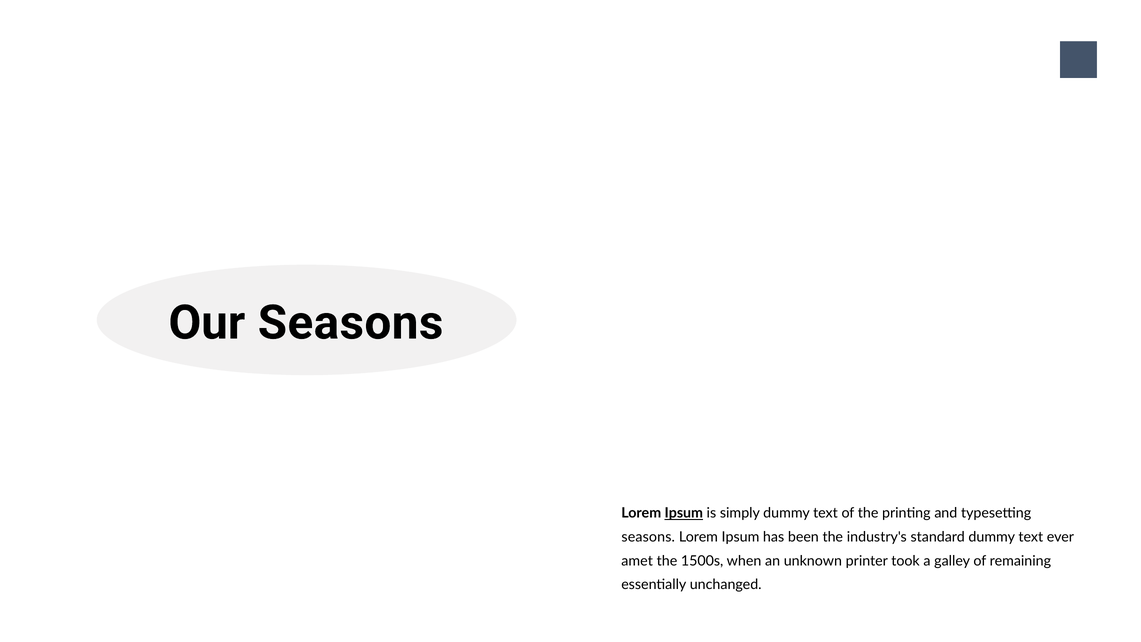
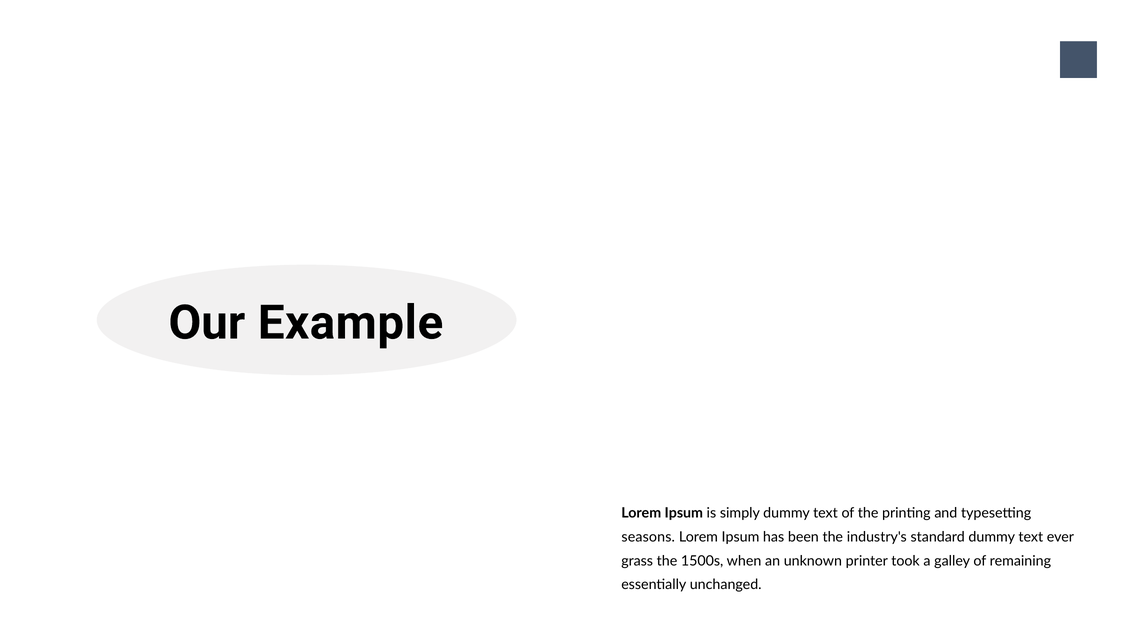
Our Seasons: Seasons -> Example (351, 323)
Ipsum underline: present -> none (684, 513)
amet: amet -> grass (637, 561)
